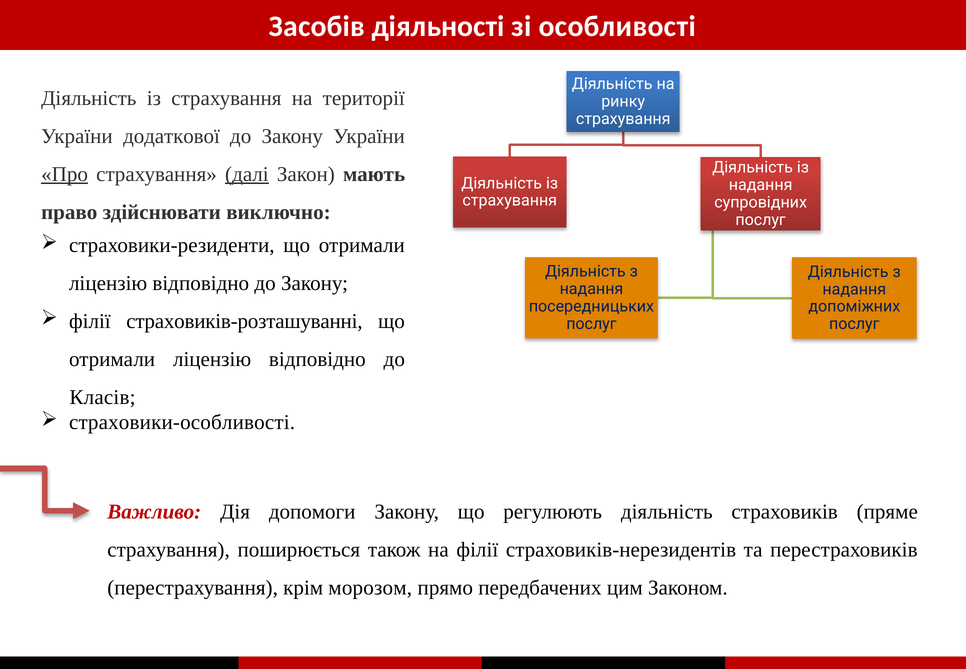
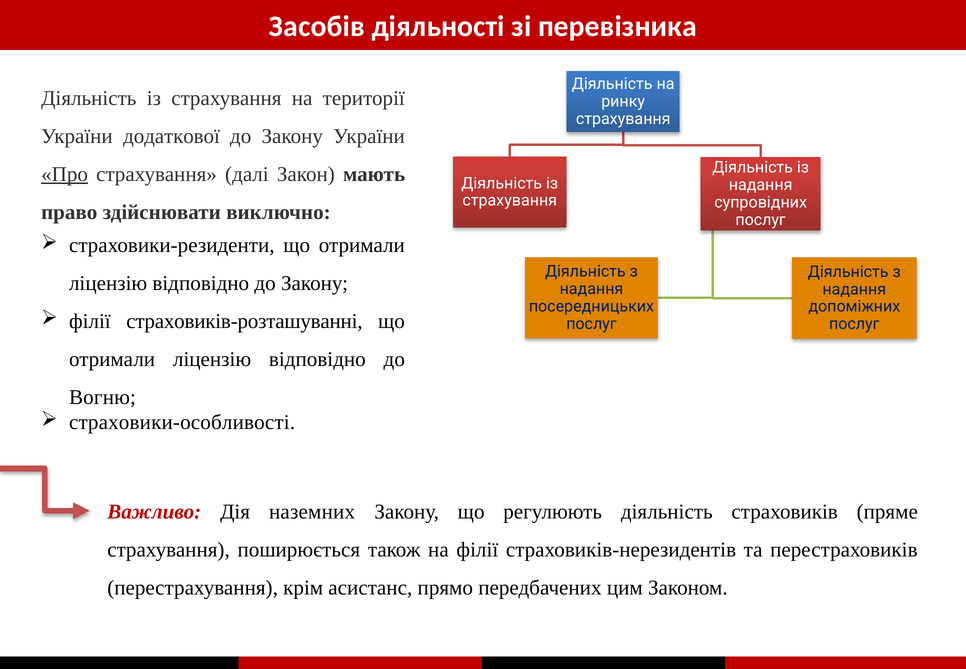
особливості: особливості -> перевізника (617, 26)
далі underline: present -> none (247, 174)
Класів: Класів -> Вогню (102, 397)
допомоги: допомоги -> наземних (312, 512)
морозом: морозом -> асистанс (370, 588)
